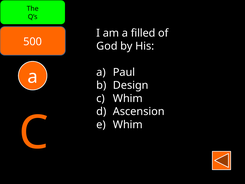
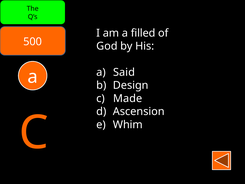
Paul: Paul -> Said (124, 72)
c Whim: Whim -> Made (128, 98)
